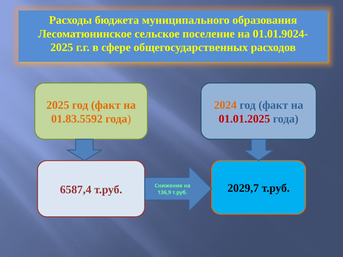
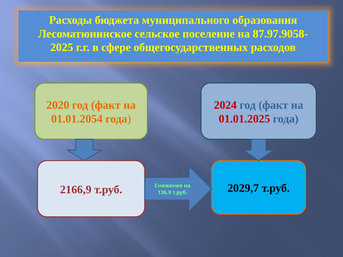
01.01.9024-: 01.01.9024- -> 87.97.9058- (280, 34)
2025: 2025 -> 2020 (58, 105)
2024 colour: orange -> red (225, 105)
01.83.5592: 01.83.5592 -> 01.01.2054 (77, 119)
6587,4: 6587,4 -> 2166,9 (76, 190)
